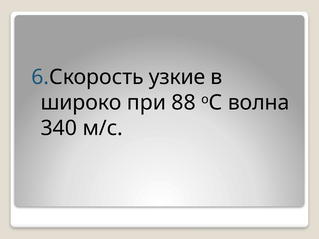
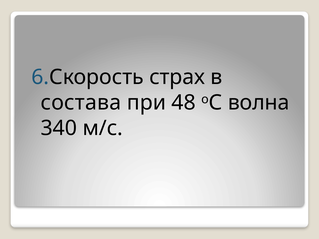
узкие: узкие -> страх (177, 77)
широко: широко -> состава (81, 103)
88: 88 -> 48 (184, 103)
